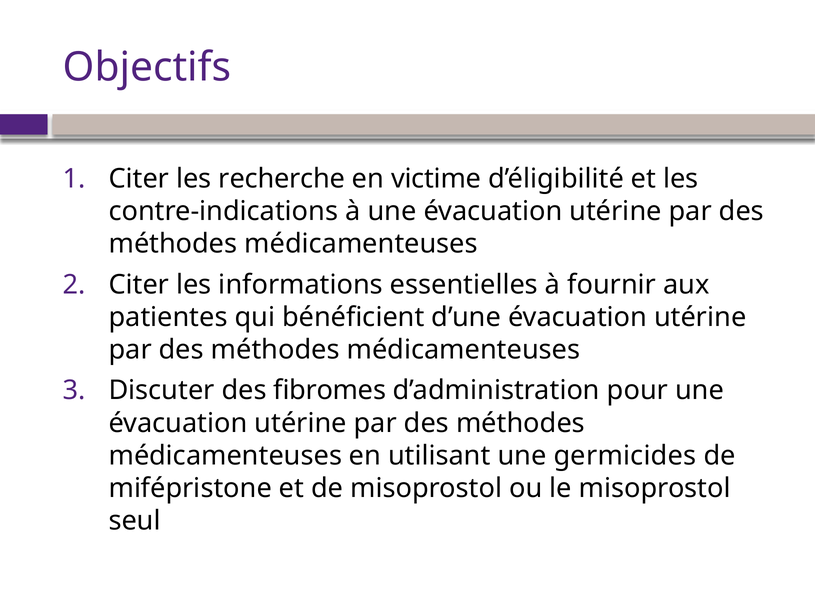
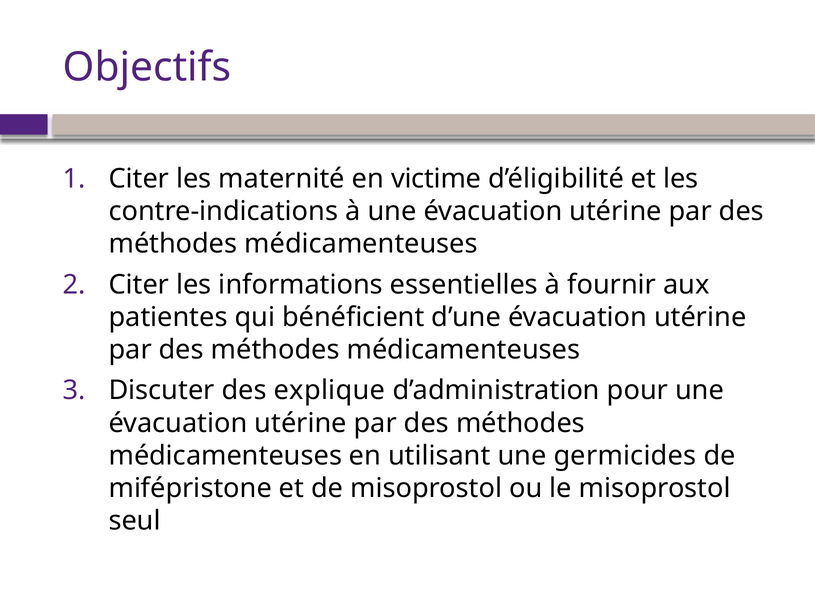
recherche: recherche -> maternité (282, 178)
fibromes: fibromes -> explique (329, 390)
